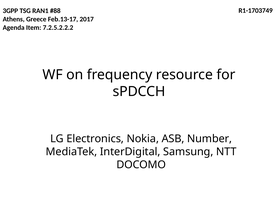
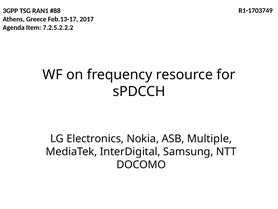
Number: Number -> Multiple (210, 138)
